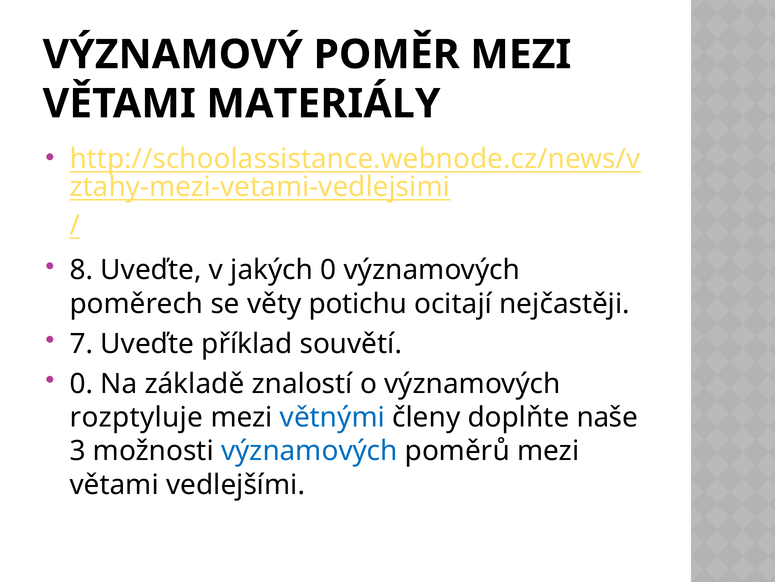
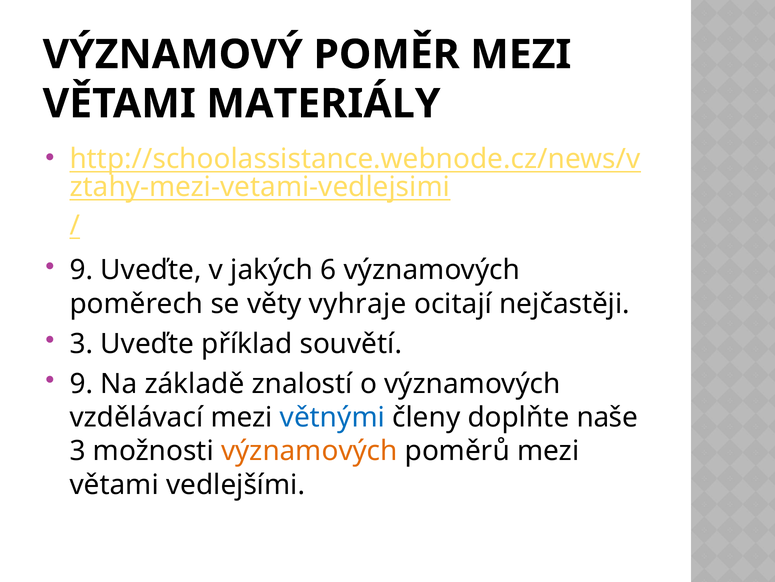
8: 8 -> 9 (81, 270)
jakých 0: 0 -> 6 (328, 270)
potichu: potichu -> vyhraje (358, 303)
7: 7 -> 3 (81, 343)
0: 0 -> 9 (81, 384)
rozptyluje: rozptyluje -> vzdělávací (136, 417)
významových colour: blue -> orange (309, 451)
